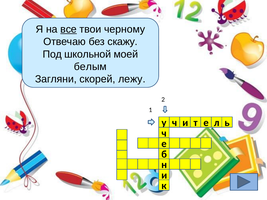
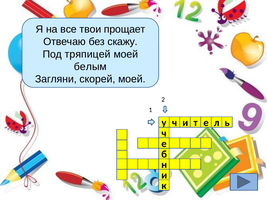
все underline: present -> none (69, 29)
черному: черному -> прощает (125, 29)
школьной: школьной -> тряпицей (88, 54)
скорей лежу: лежу -> моей (132, 79)
